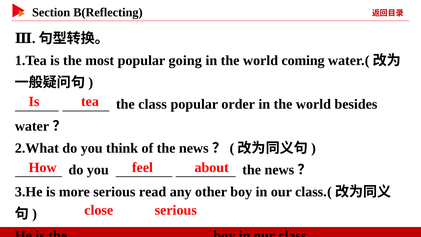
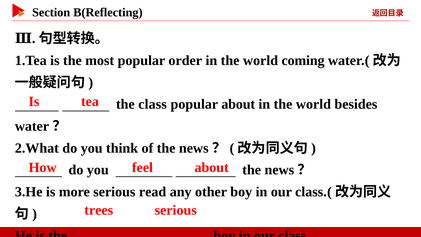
going: going -> order (185, 60)
popular order: order -> about (238, 104)
close: close -> trees (99, 210)
